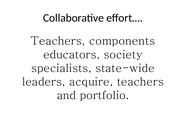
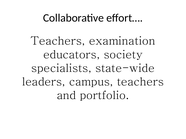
components: components -> examination (122, 41)
acquire: acquire -> campus (91, 82)
